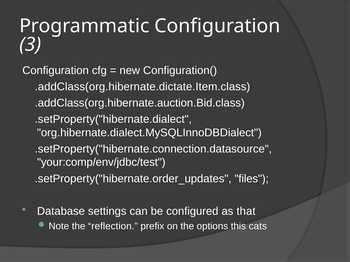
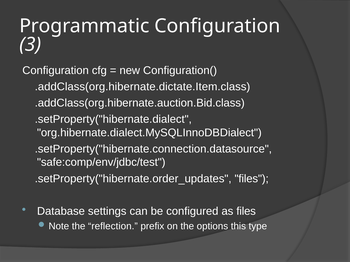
your:comp/env/jdbc/test: your:comp/env/jdbc/test -> safe:comp/env/jdbc/test (101, 163)
as that: that -> files (246, 212)
cats: cats -> type (258, 227)
